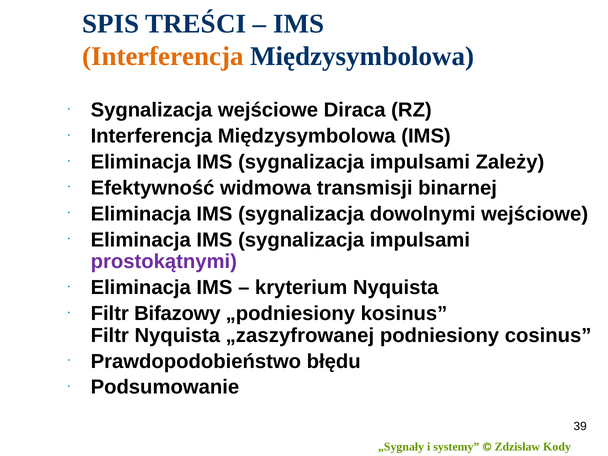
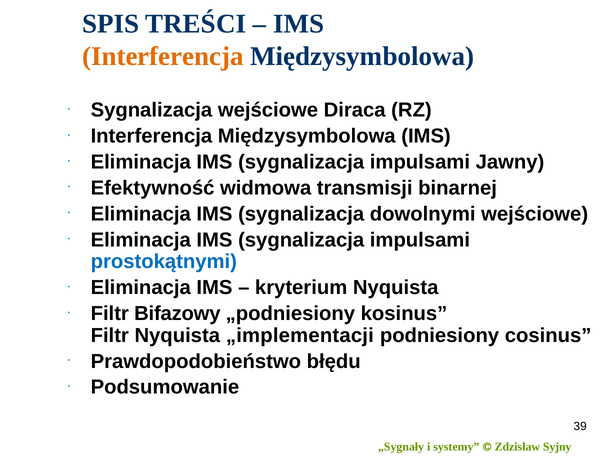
Zależy: Zależy -> Jawny (510, 162)
prostokątnymi colour: purple -> blue (164, 262)
„zaszyfrowanej: „zaszyfrowanej -> „implementacji (300, 335)
Kody: Kody -> Syjny (557, 447)
